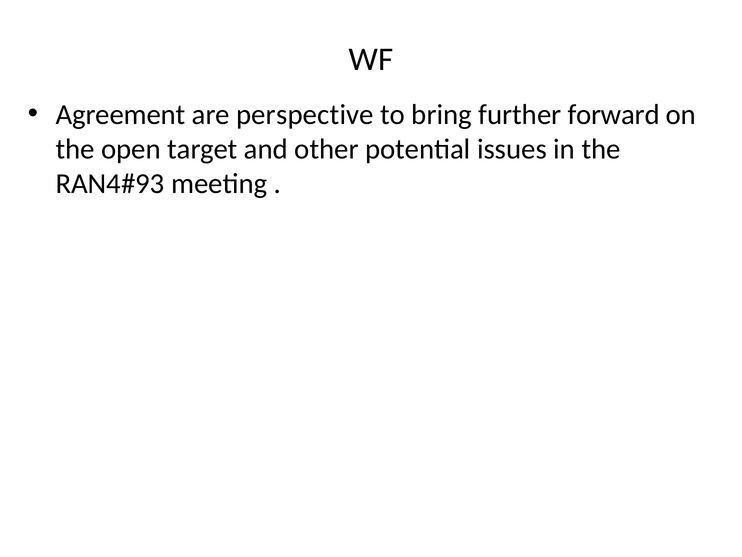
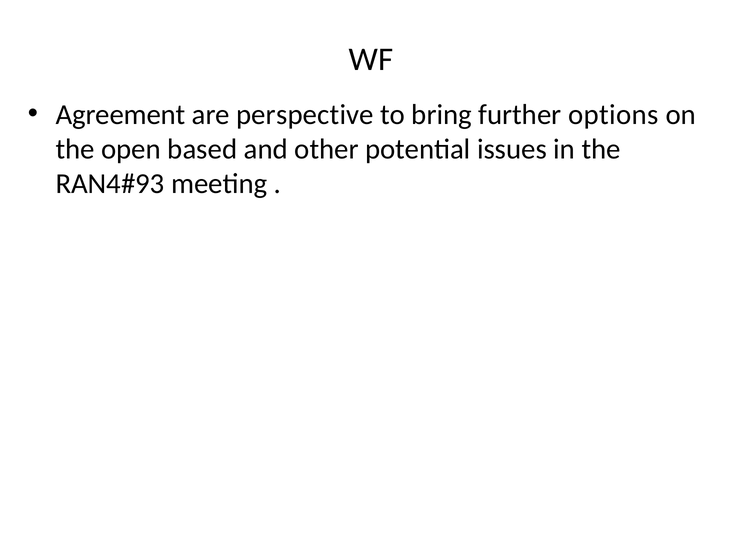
forward: forward -> options (613, 114)
target: target -> based (202, 149)
